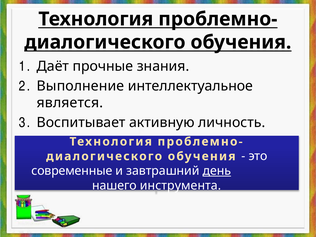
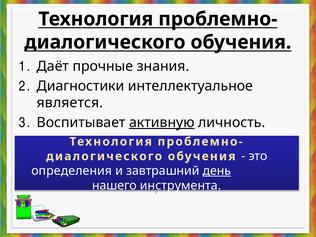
Выполнение: Выполнение -> Диагностики (80, 86)
активную underline: none -> present (162, 122)
современные: современные -> определения (72, 171)
